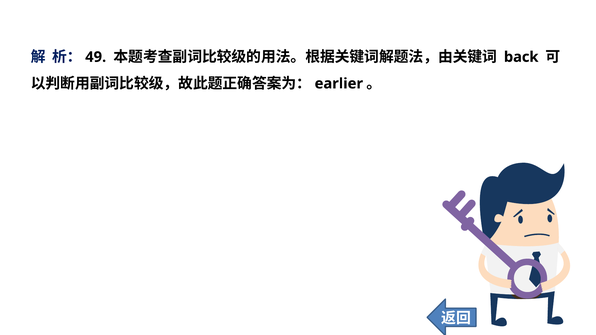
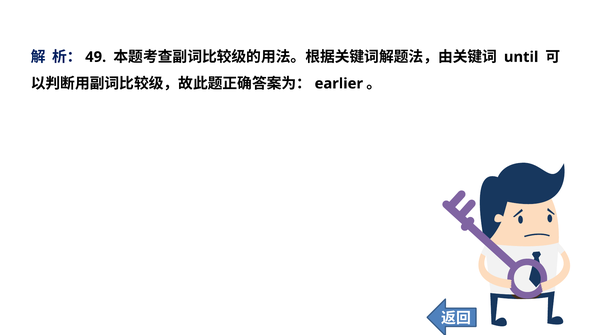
back: back -> until (521, 57)
